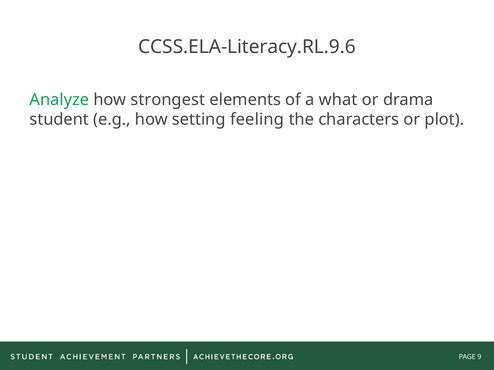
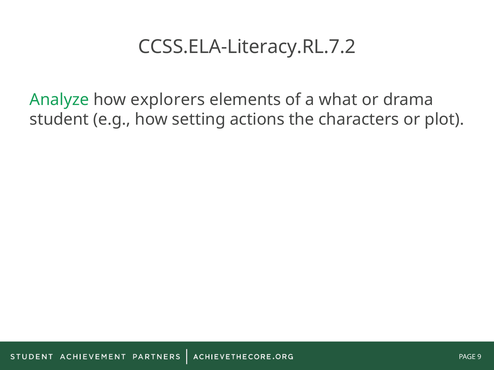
CCSS.ELA-Literacy.RL.9.6: CCSS.ELA-Literacy.RL.9.6 -> CCSS.ELA-Literacy.RL.7.2 (247, 47)
strongest: strongest -> explorers (168, 100)
feeling: feeling -> actions (257, 120)
